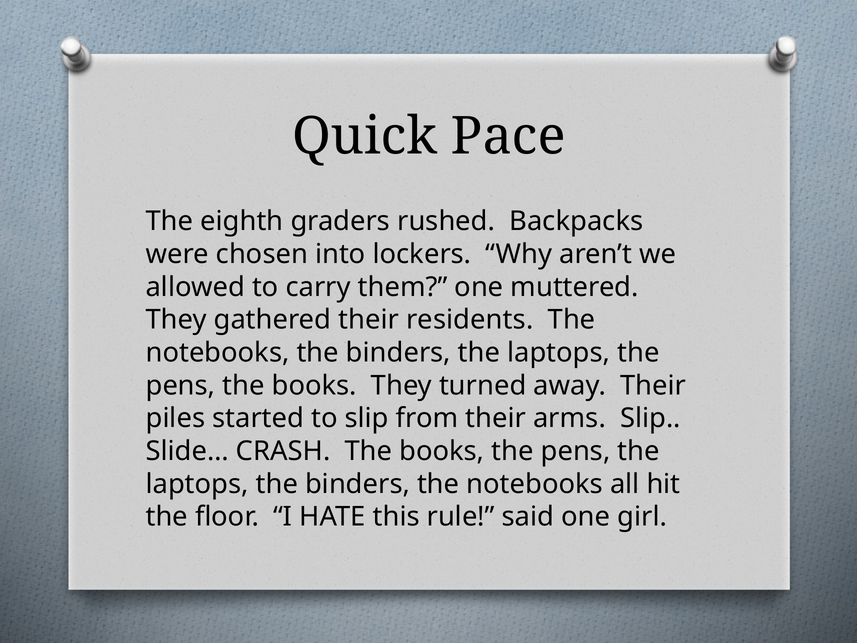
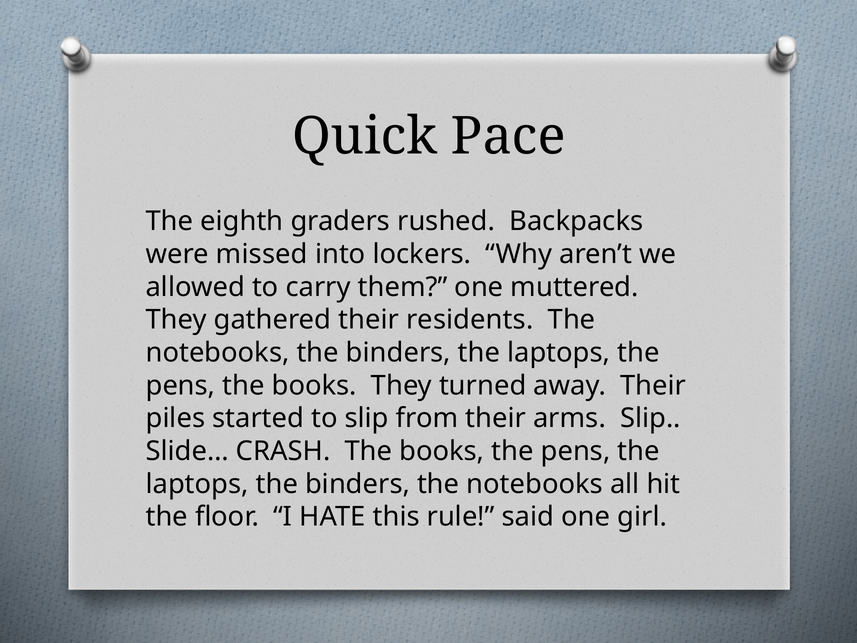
chosen: chosen -> missed (262, 254)
